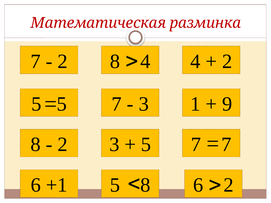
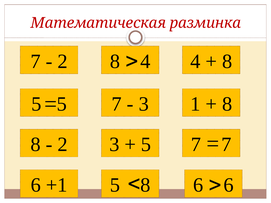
2: 2 -> 8 (227, 61)
9: 9 -> 8 (227, 104)
6 2: 2 -> 6 (229, 185)
